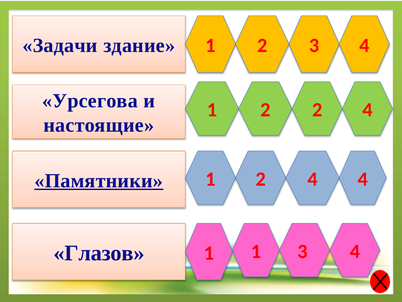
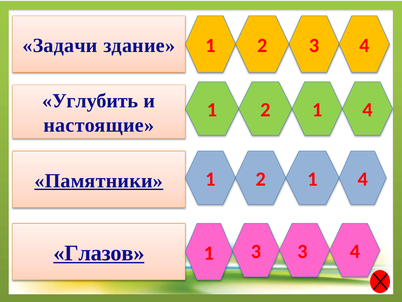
Урсегова: Урсегова -> Углубить (90, 101)
2: 2 -> 1 (317, 110)
4: 4 -> 1 (312, 179)
Глазов underline: none -> present (99, 253)
1: 1 -> 3 (256, 251)
